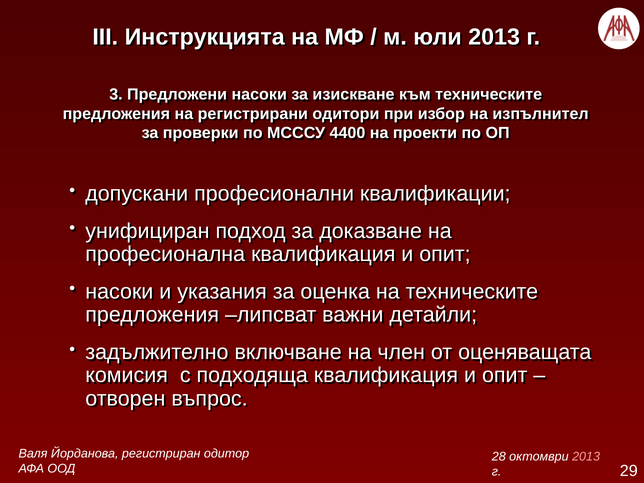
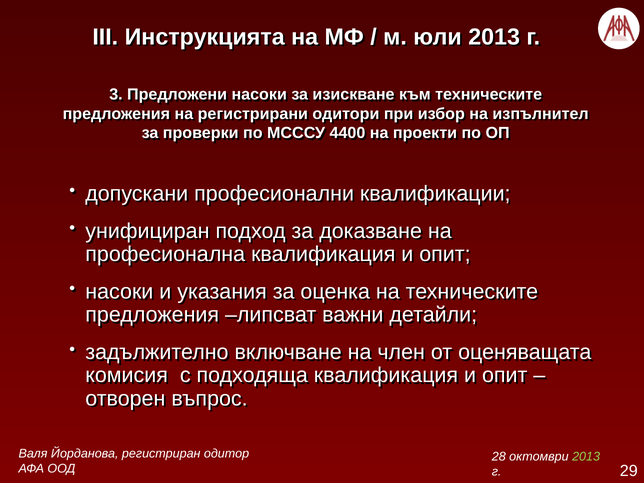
2013 colour: pink -> light green (586, 457)
